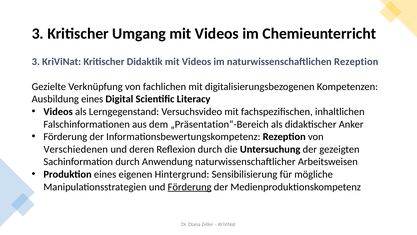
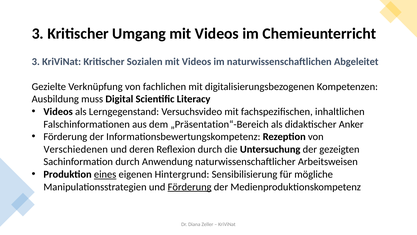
Didaktik: Didaktik -> Sozialen (145, 61)
naturwissenschaftlichen Rezeption: Rezeption -> Abgeleitet (356, 61)
Ausbildung eines: eines -> muss (92, 99)
eines underline: none -> present (105, 174)
